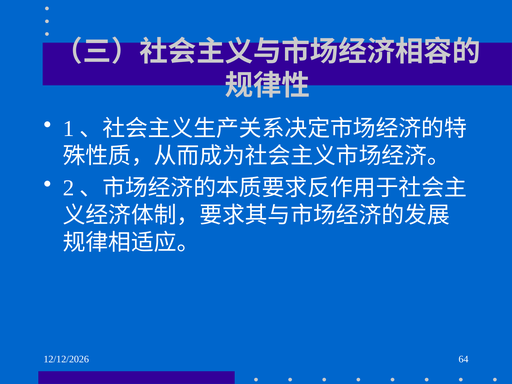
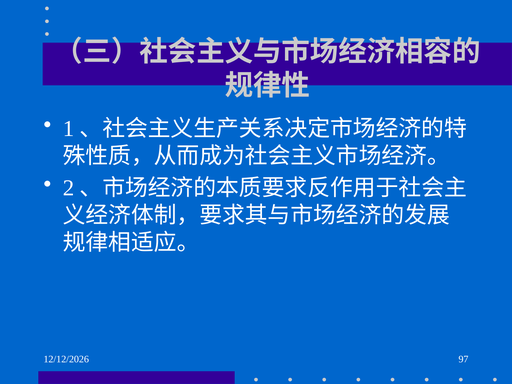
64: 64 -> 97 (463, 359)
